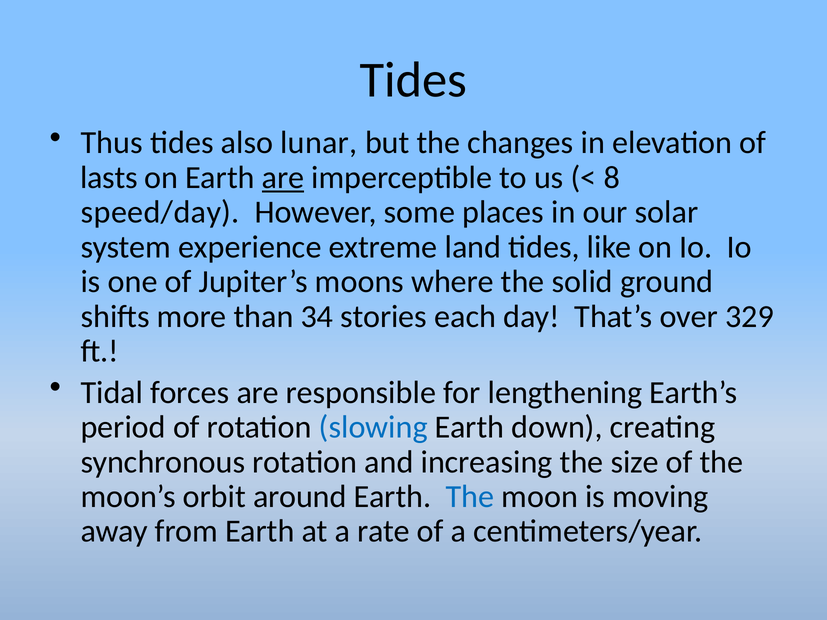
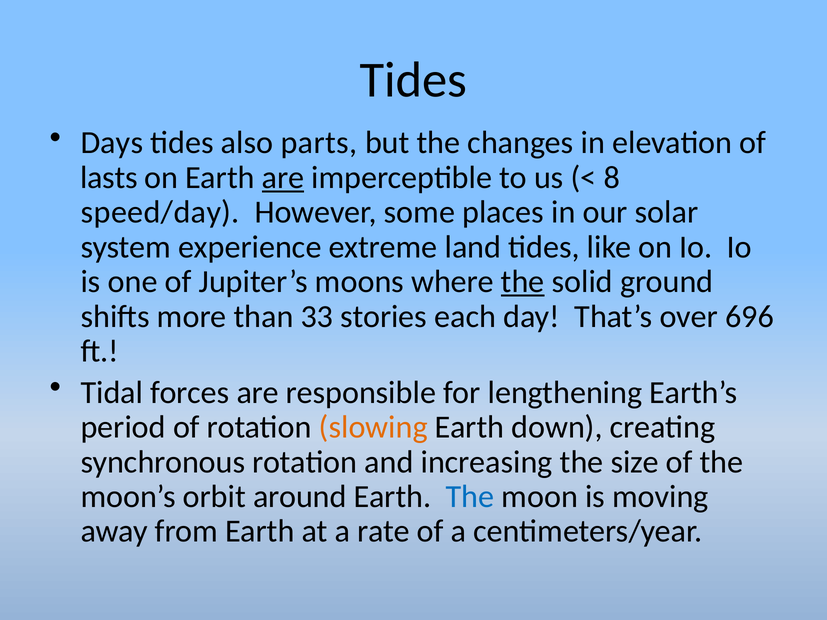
Thus: Thus -> Days (112, 143)
lunar: lunar -> parts (319, 143)
the underline: none -> present (523, 282)
34: 34 -> 33 (317, 317)
329: 329 -> 696 (750, 317)
slowing colour: blue -> orange (373, 427)
